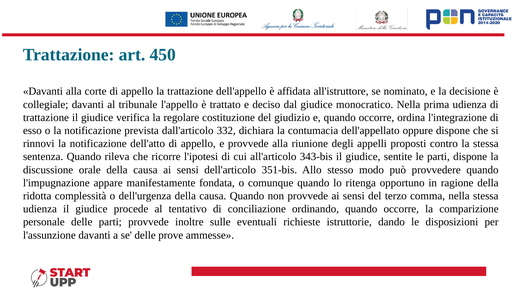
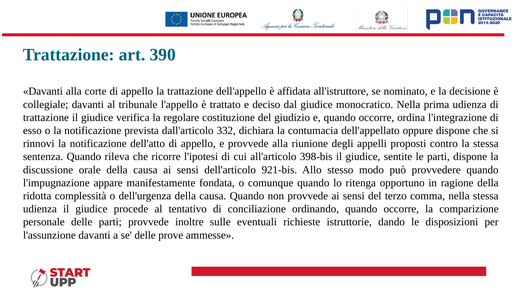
450: 450 -> 390 (163, 55)
343-bis: 343-bis -> 398-bis (316, 156)
351-bis: 351-bis -> 921-bis (279, 170)
